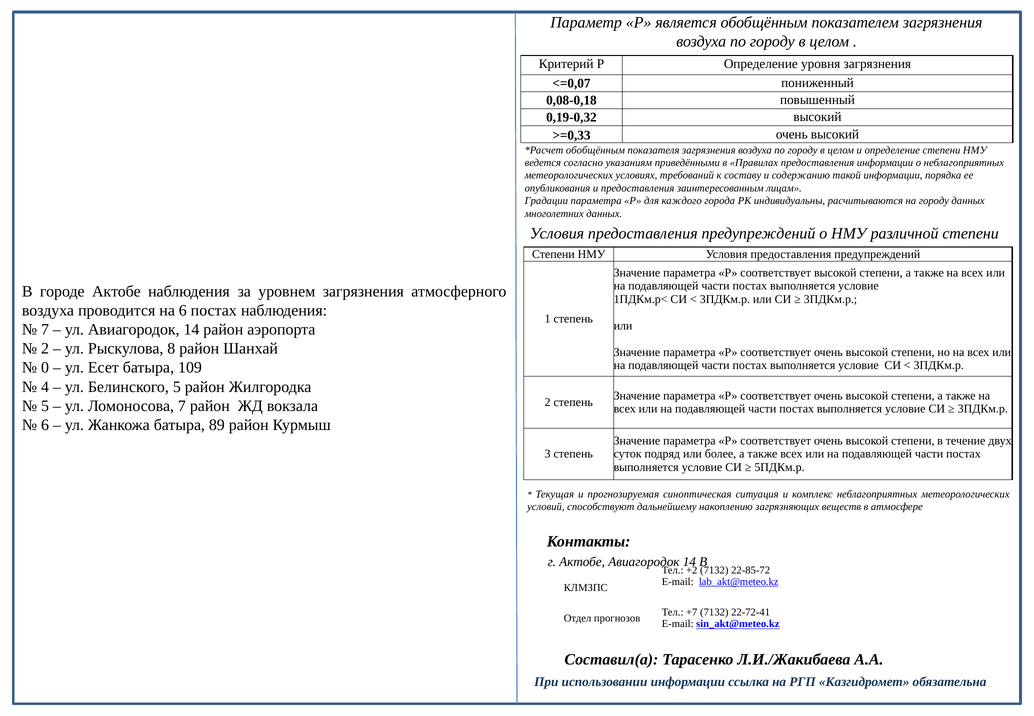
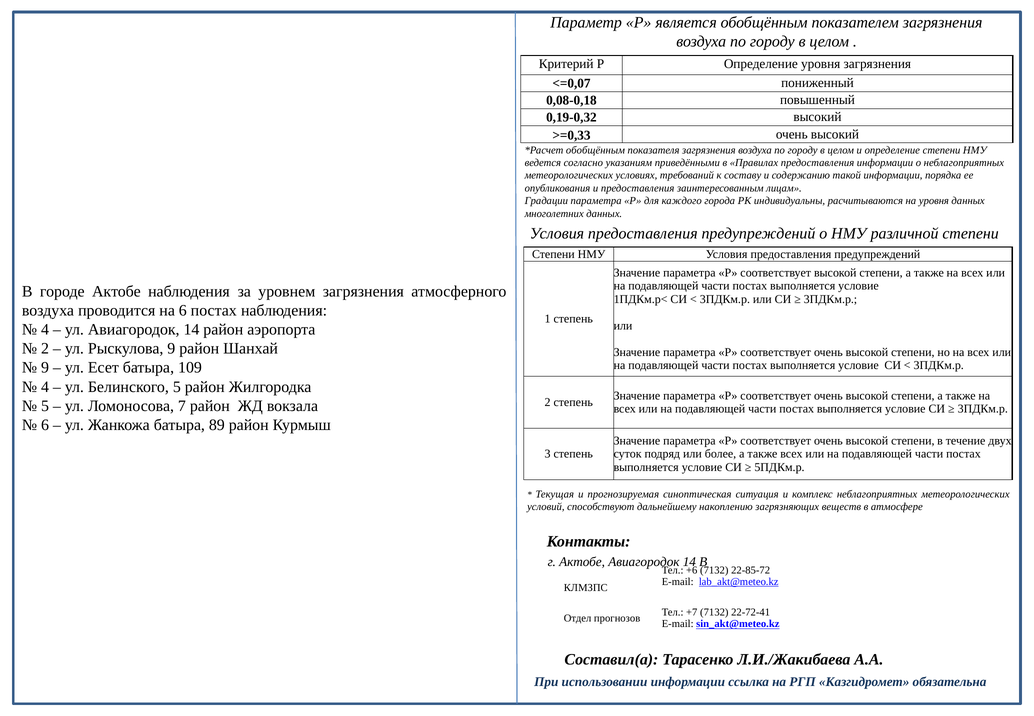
на городу: городу -> уровня (934, 201)
7: 7 -> 4 (45, 329)
Рыскулова 8: 8 -> 9 (171, 349)
0: 0 -> 9 (45, 368)
+2: +2 -> +6 (692, 570)
